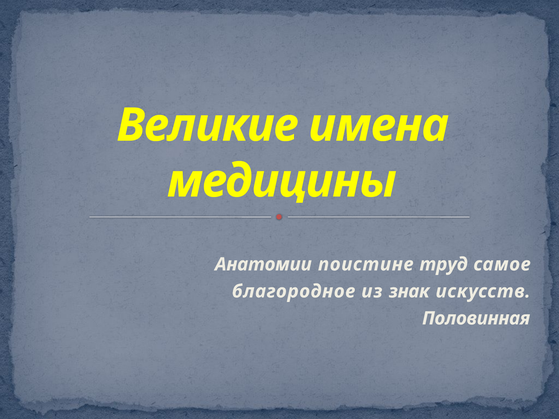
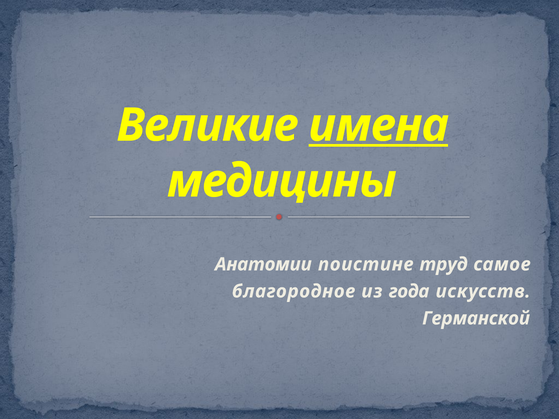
имена underline: none -> present (379, 125)
знак: знак -> года (409, 292)
Половинная: Половинная -> Германской (476, 319)
